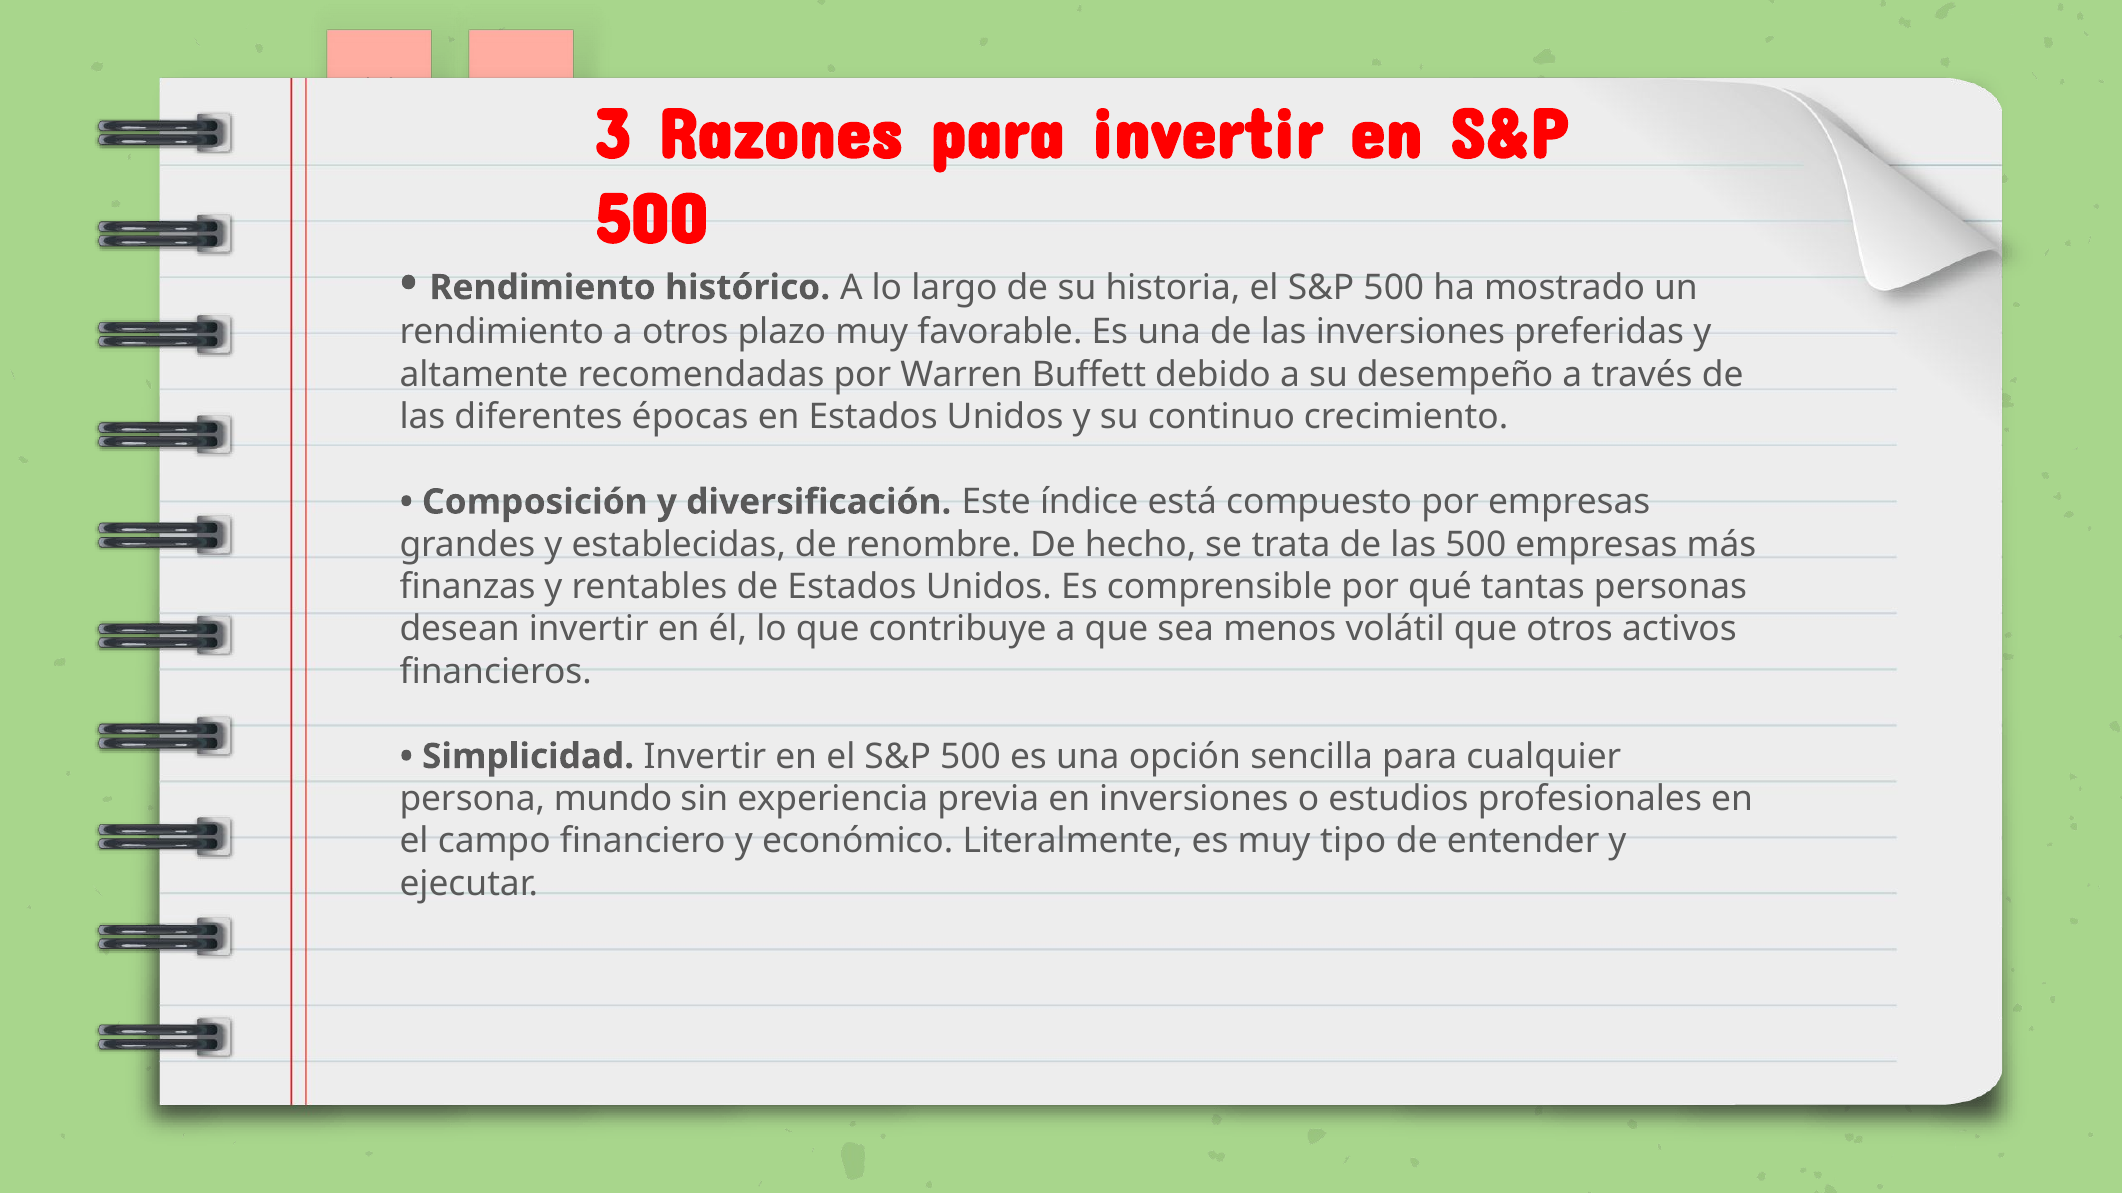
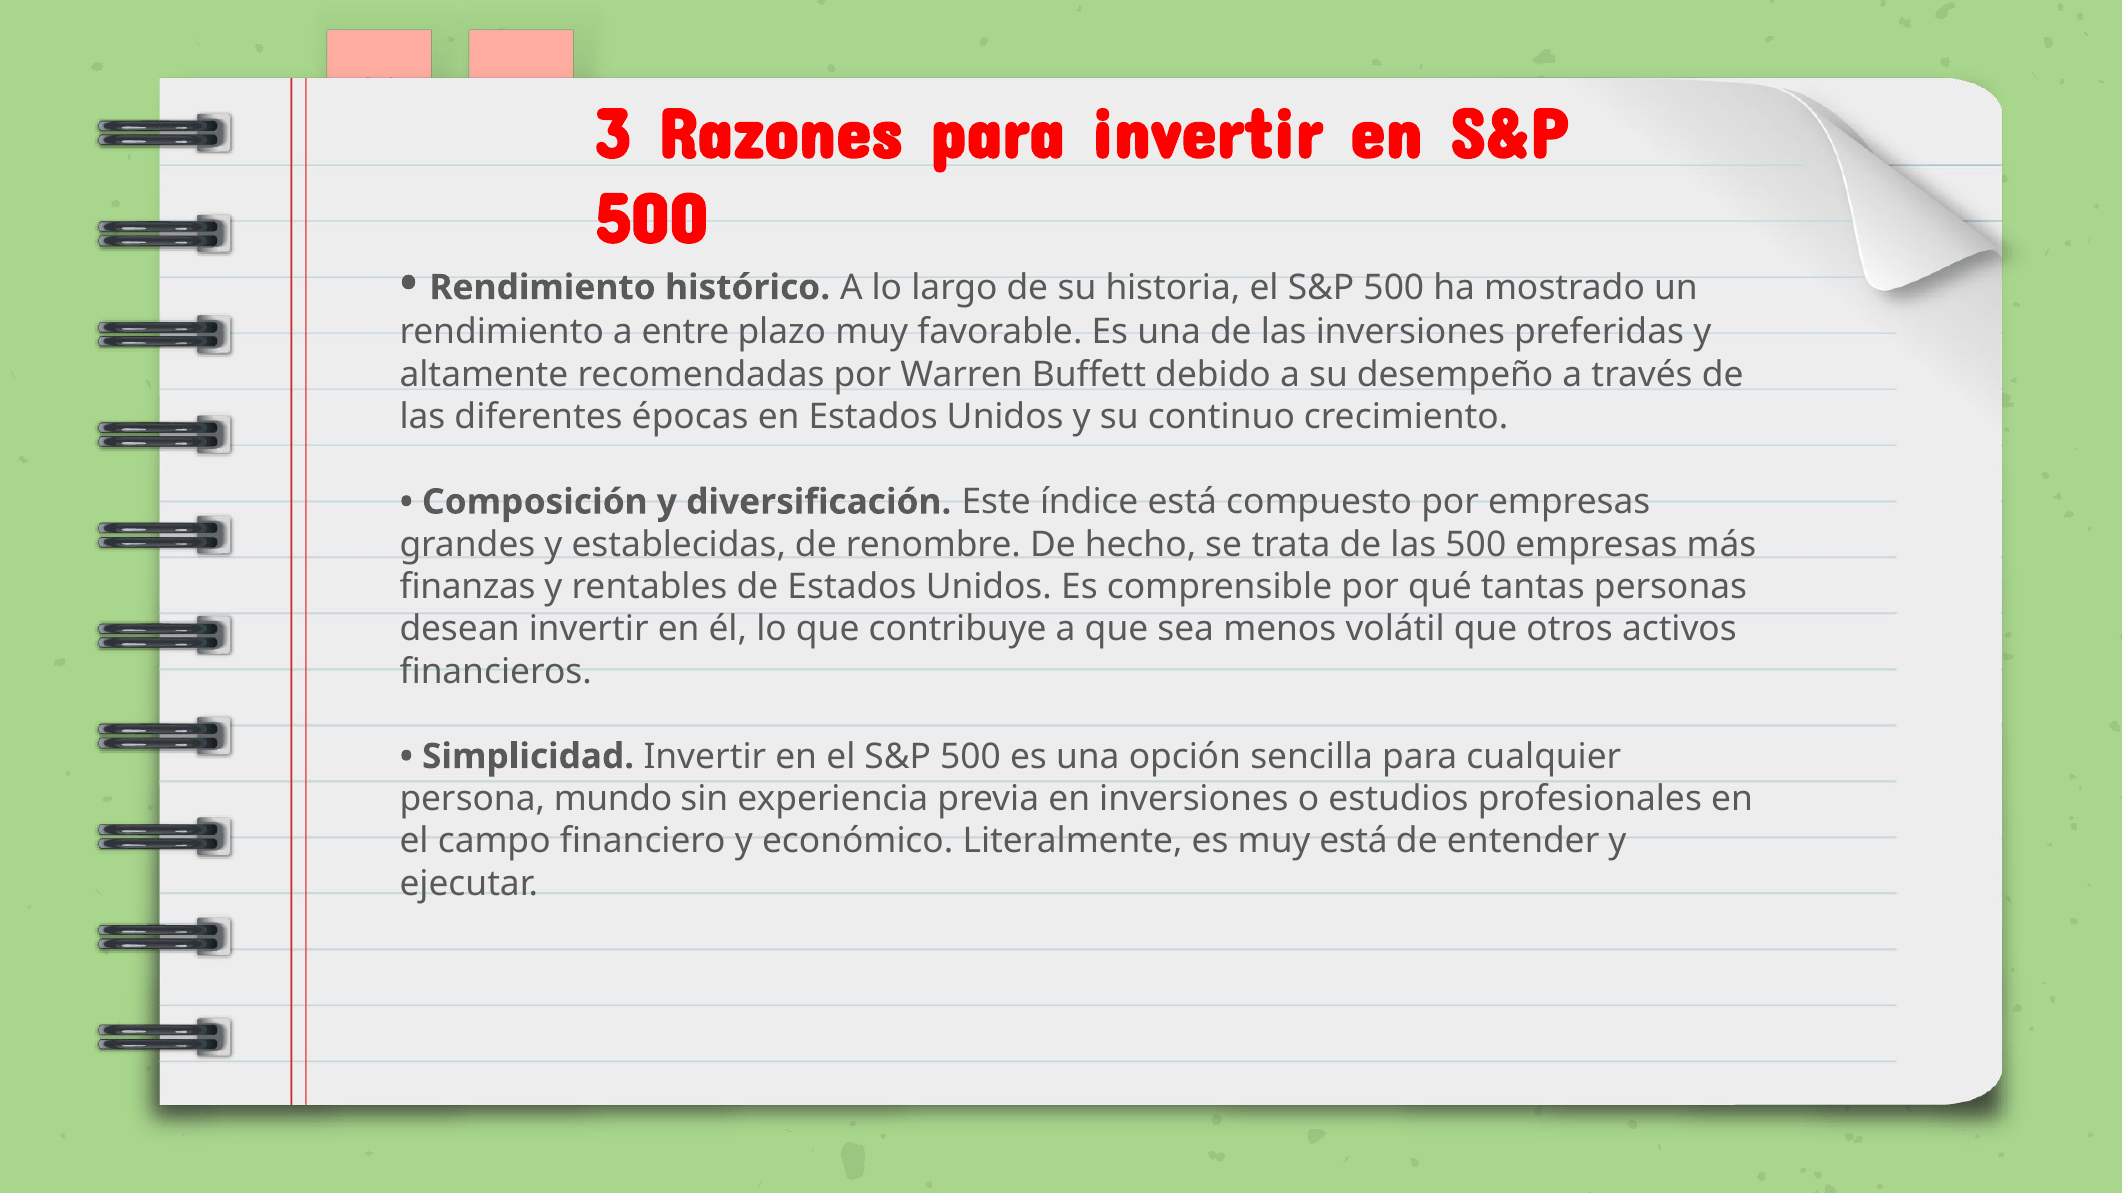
a otros: otros -> entre (685, 332)
muy tipo: tipo -> está (1354, 842)
